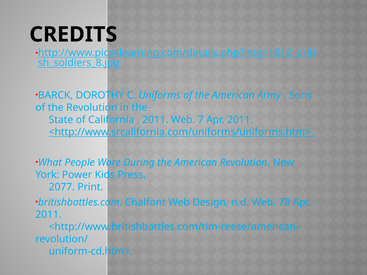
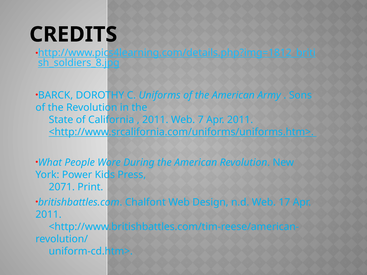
2077: 2077 -> 2071 (62, 187)
78: 78 -> 17 (284, 202)
